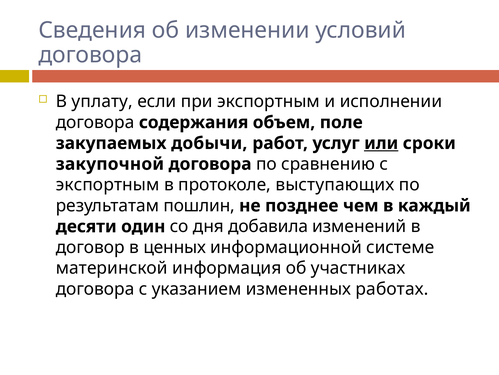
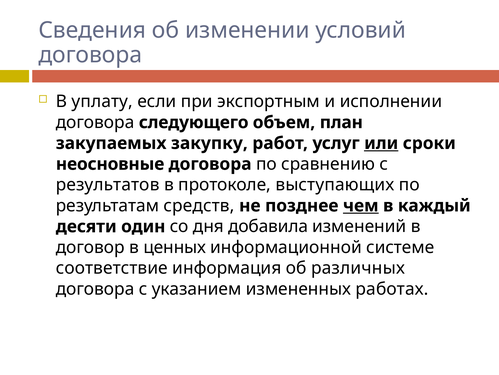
содержания: содержания -> следующего (194, 122)
поле: поле -> план (341, 122)
добычи: добычи -> закупку (209, 143)
закупочной: закупочной -> неосновные (110, 164)
экспортным: экспортным -> результатов (108, 185)
пошлин: пошлин -> средств (199, 205)
чем underline: none -> present (361, 205)
материнской: материнской -> соответствие (112, 268)
участниках: участниках -> различных (358, 268)
